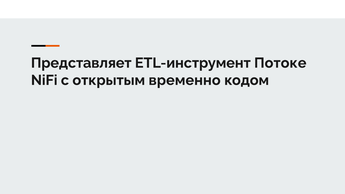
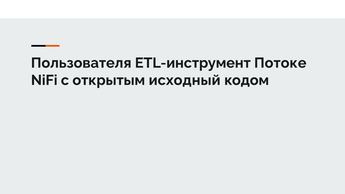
Представляет: Представляет -> Пользователя (81, 63)
временно: временно -> исходный (185, 80)
